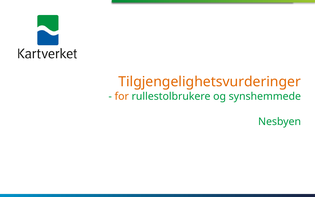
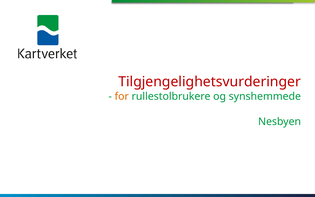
Tilgjengelighetsvurderinger colour: orange -> red (210, 82)
